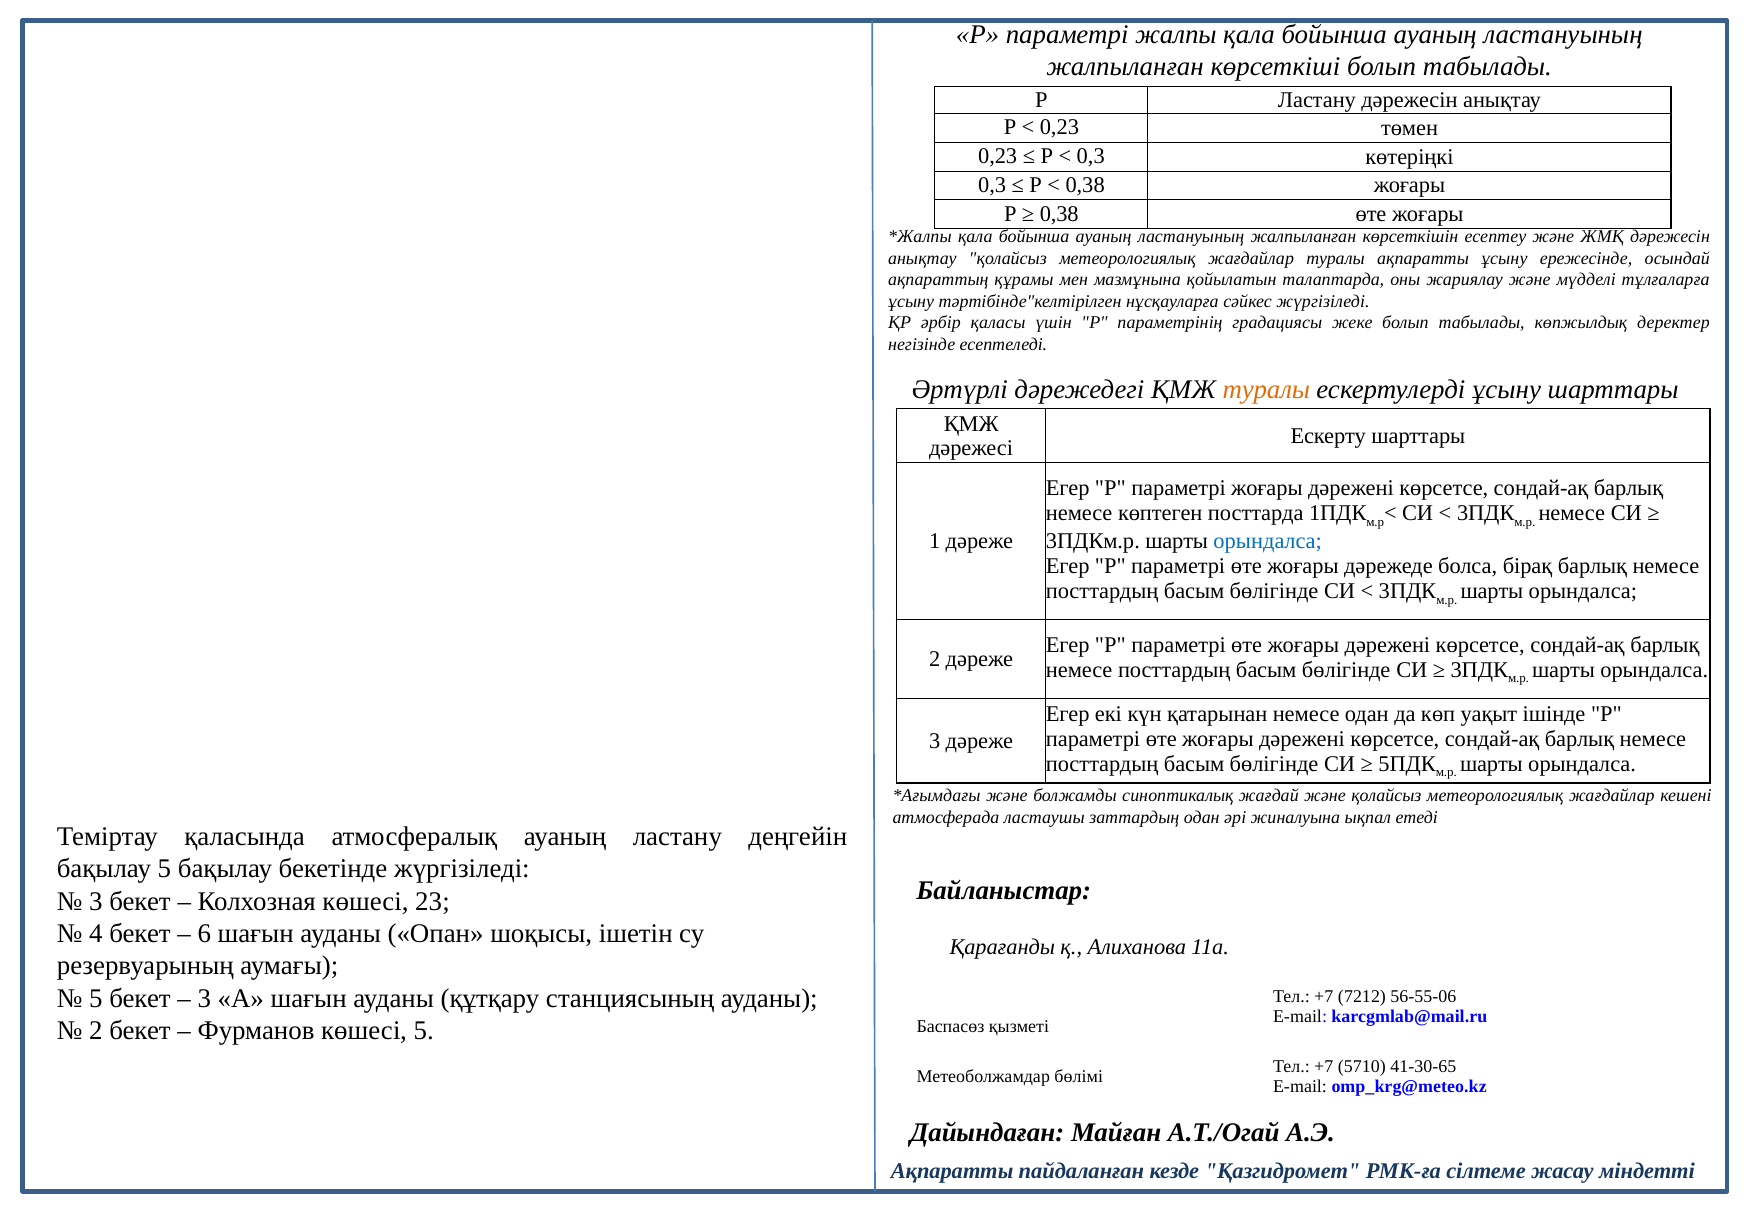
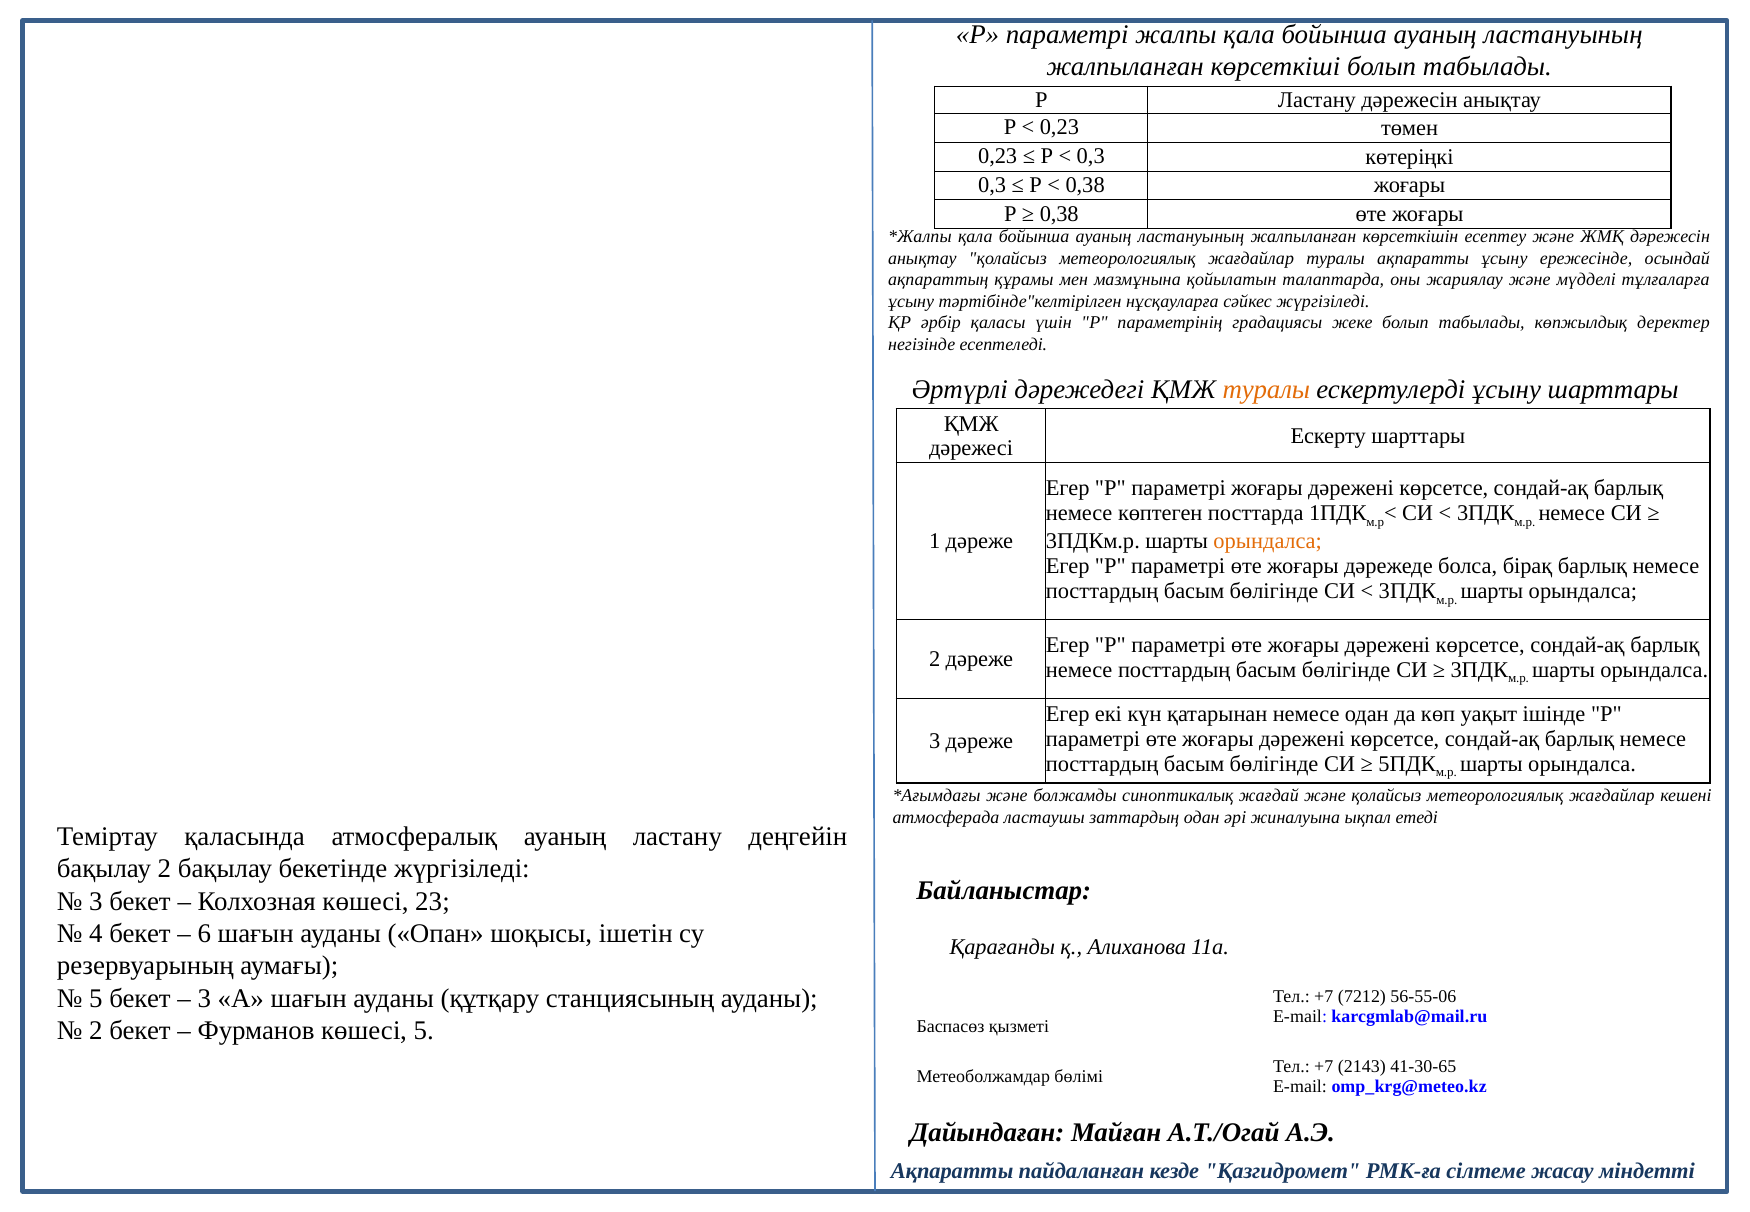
орындалса colour: blue -> orange (1268, 541)
бақылау 5: 5 -> 2 (164, 869)
5710: 5710 -> 2143 (1362, 1066)
